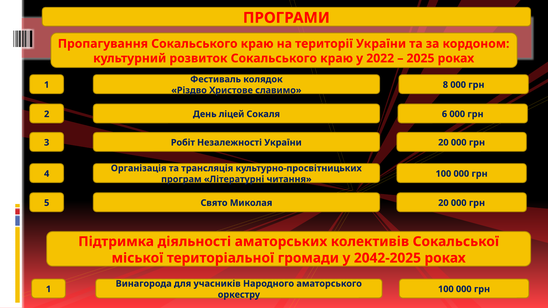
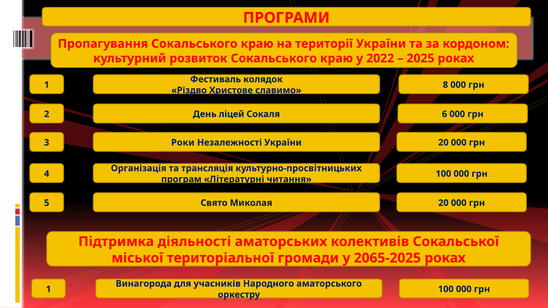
Робіт: Робіт -> Роки (183, 143)
2042-2025: 2042-2025 -> 2065-2025 (387, 258)
